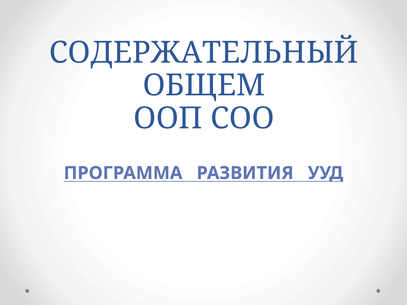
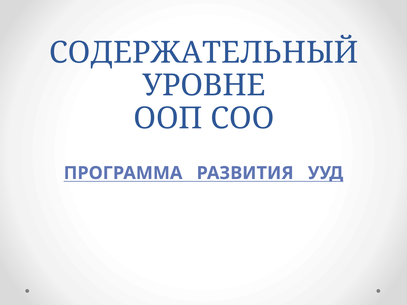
ОБЩЕМ: ОБЩЕМ -> УРОВНЕ (204, 86)
